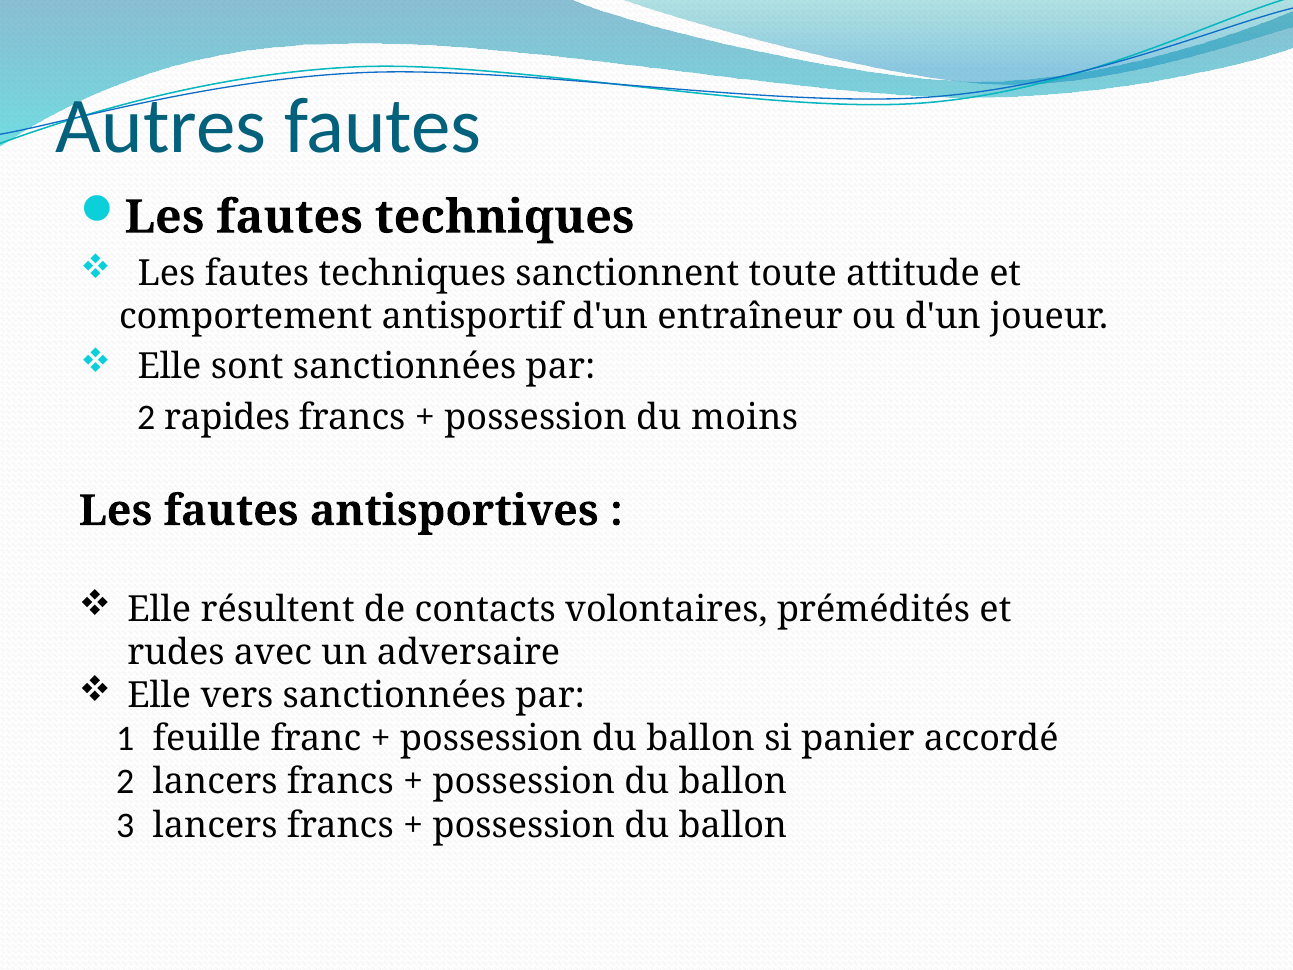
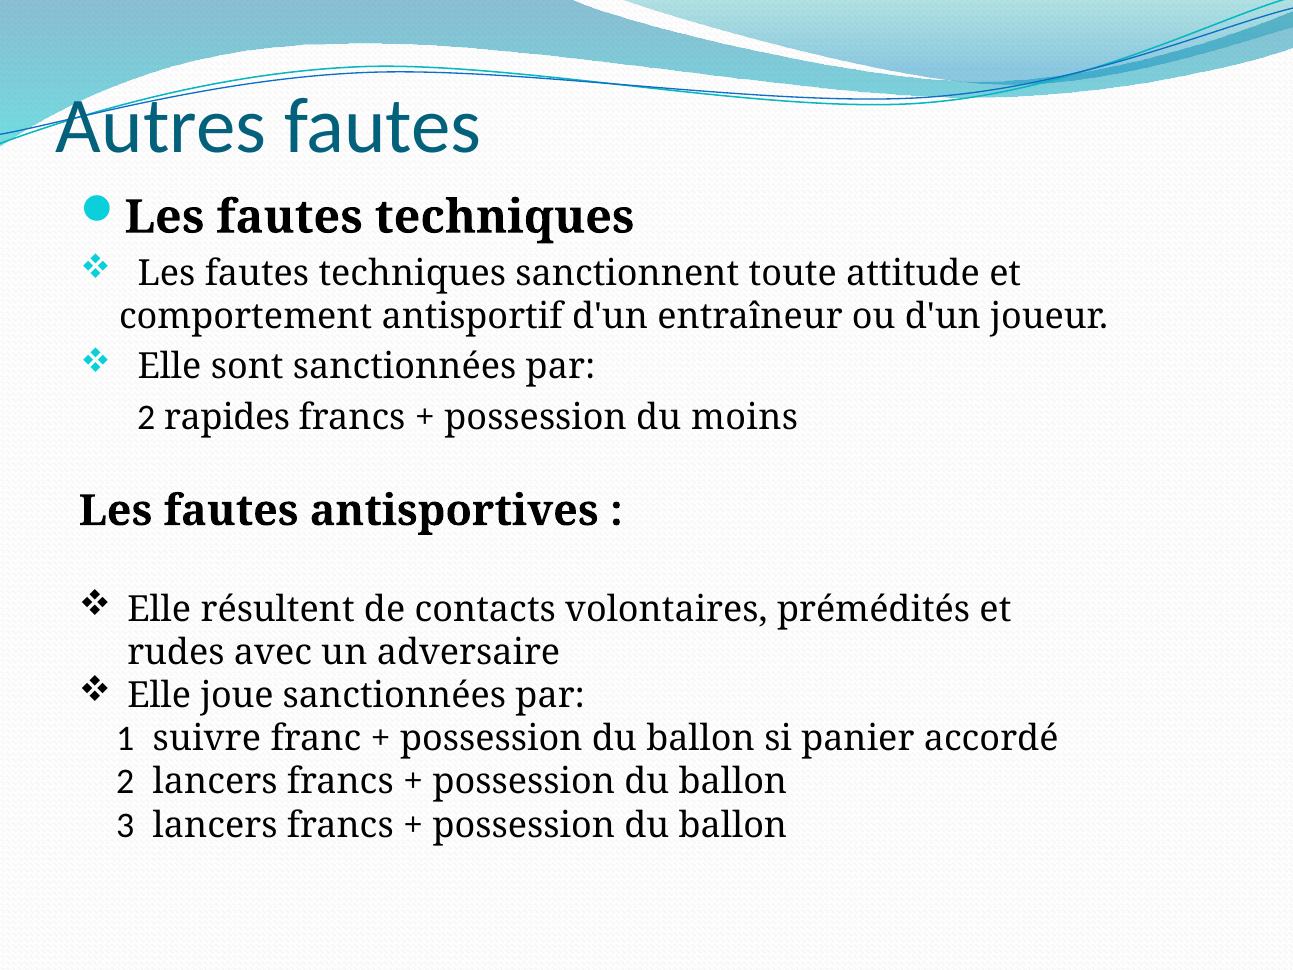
vers: vers -> joue (237, 696)
feuille: feuille -> suivre (207, 739)
